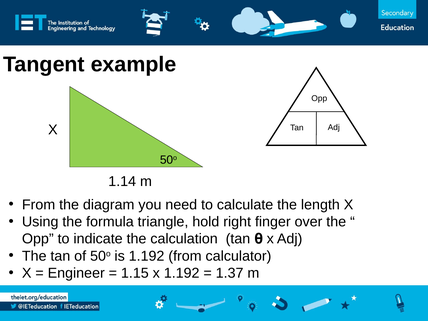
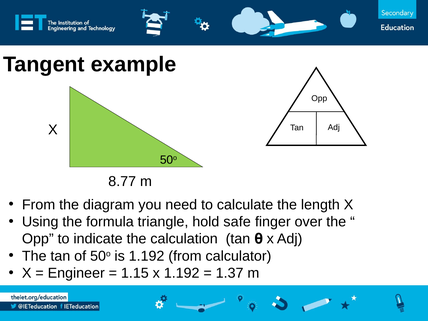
1.14: 1.14 -> 8.77 (122, 182)
right: right -> safe (237, 222)
